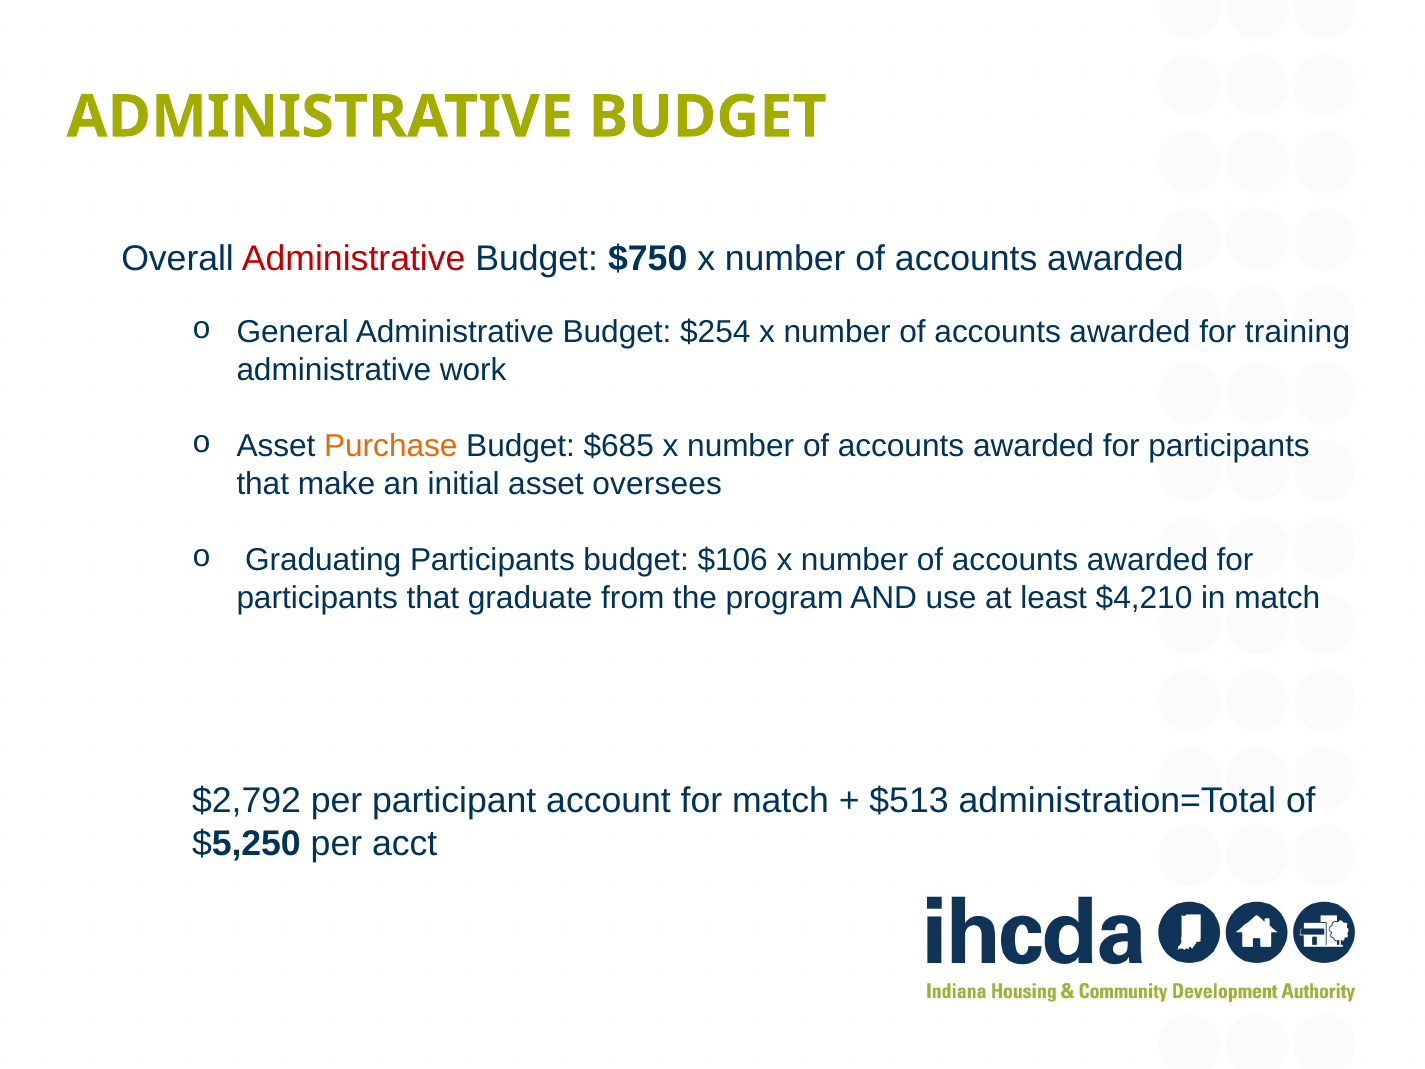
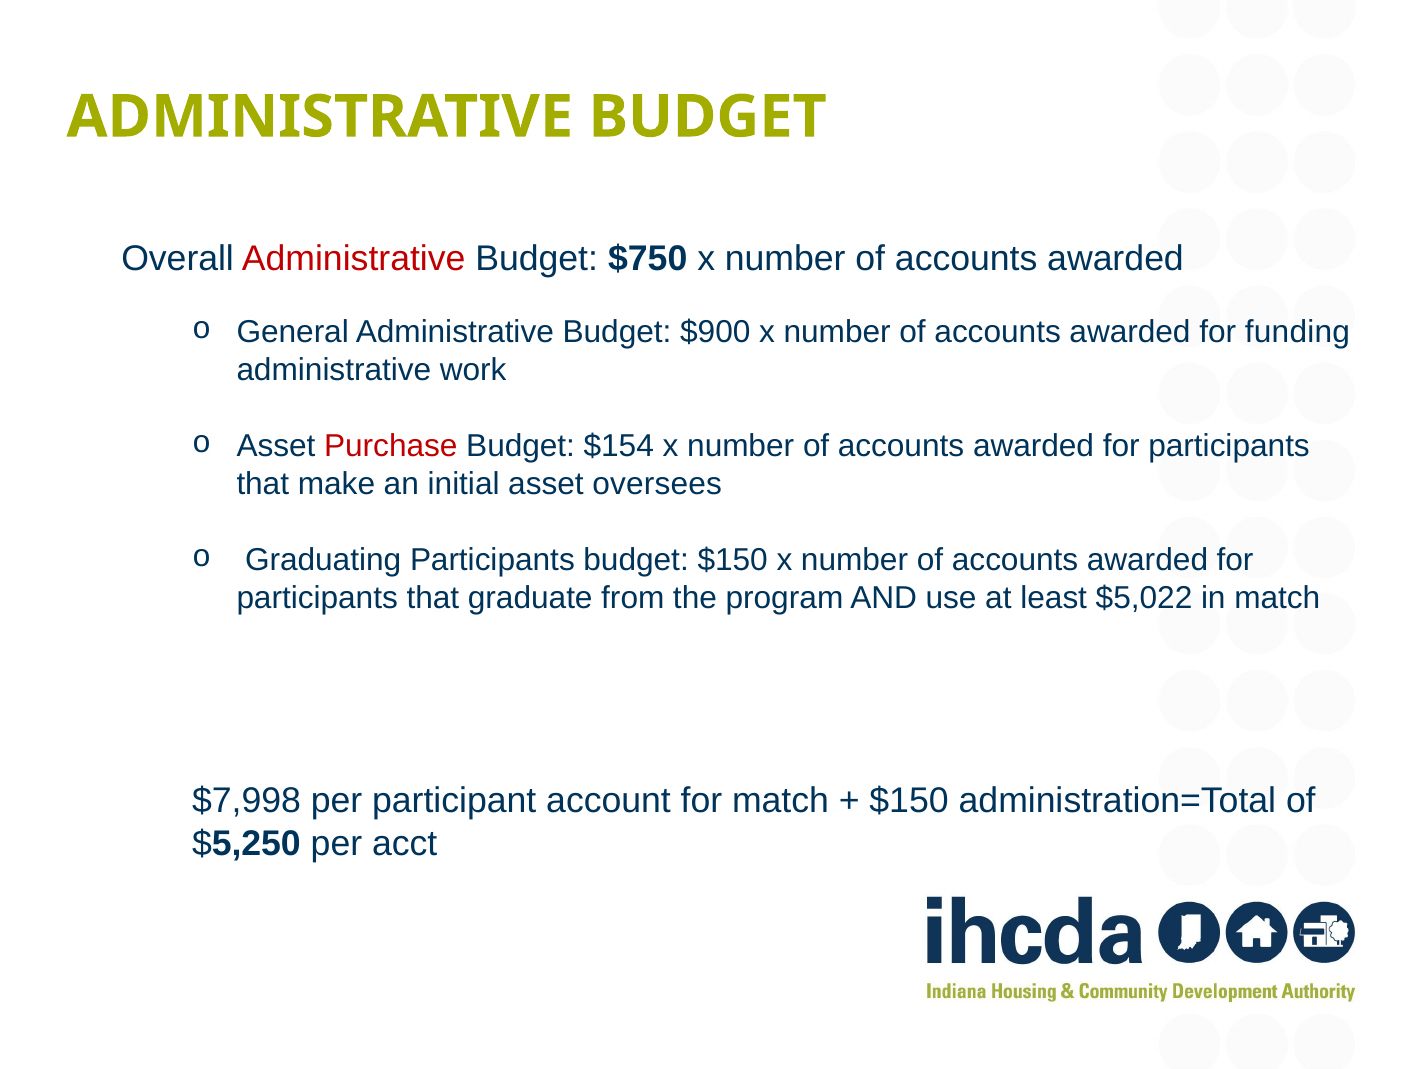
$254: $254 -> $900 (715, 332)
training: training -> funding (1297, 332)
Purchase colour: orange -> red (391, 446)
$685: $685 -> $154 (619, 446)
budget $106: $106 -> $150 (733, 560)
$4,210: $4,210 -> $5,022 (1144, 598)
$2,792: $2,792 -> $7,998 (247, 800)
$513: $513 -> $150 (909, 800)
